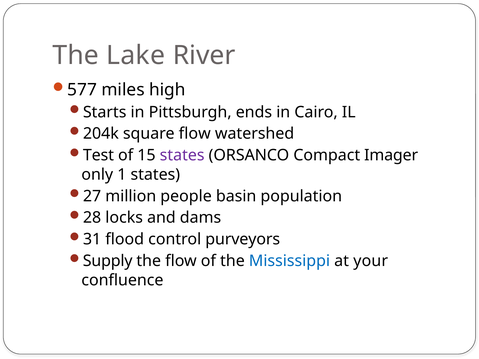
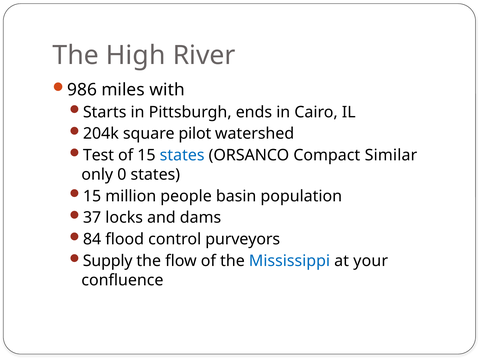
Lake: Lake -> High (136, 55)
577: 577 -> 986 (82, 90)
high: high -> with (167, 90)
square flow: flow -> pilot (195, 134)
states colour: purple -> blue (182, 155)
Imager: Imager -> Similar (391, 155)
1: 1 -> 0 (122, 175)
27: 27 -> 15 (92, 196)
28: 28 -> 37 (92, 218)
31: 31 -> 84 (92, 239)
